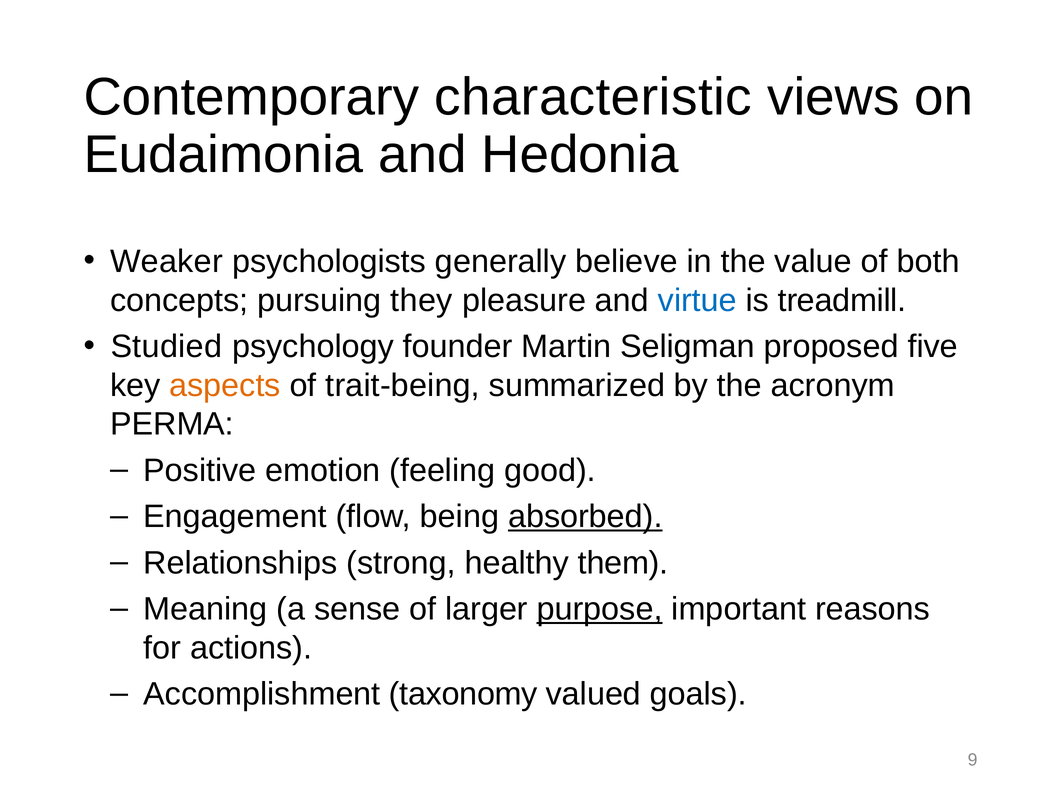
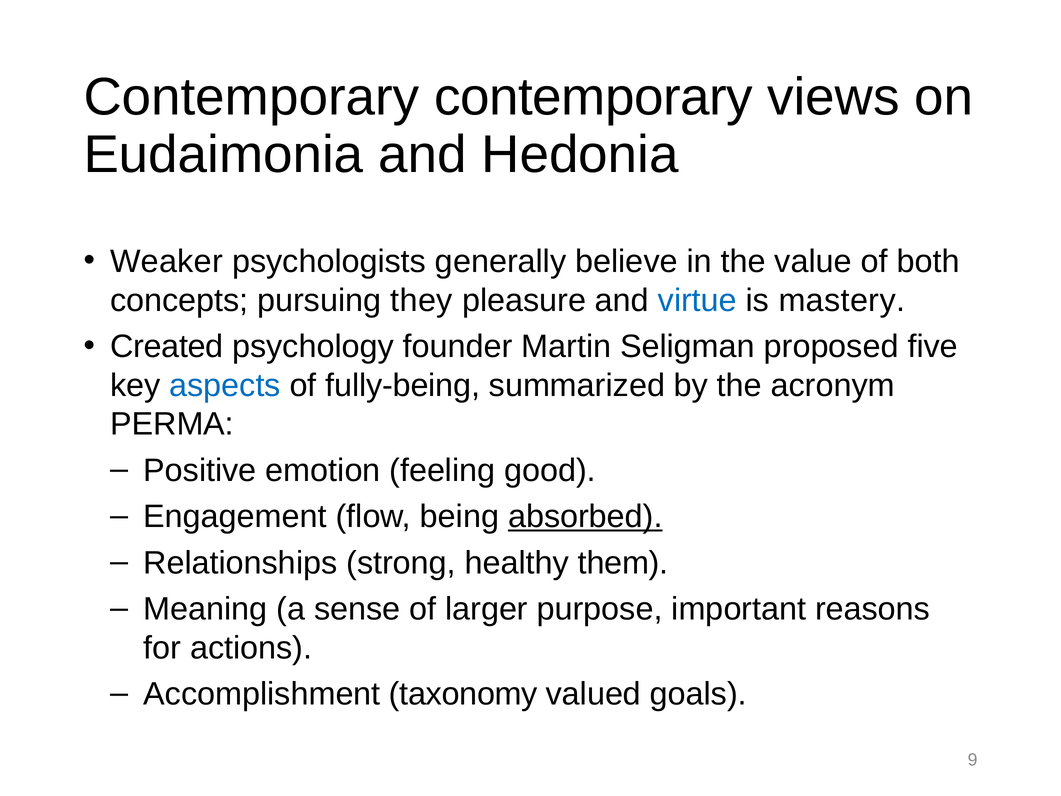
Contemporary characteristic: characteristic -> contemporary (593, 97)
treadmill: treadmill -> mastery (842, 300)
Studied: Studied -> Created (167, 346)
aspects colour: orange -> blue (225, 385)
trait-being: trait-being -> fully-being (403, 385)
purpose underline: present -> none (600, 609)
